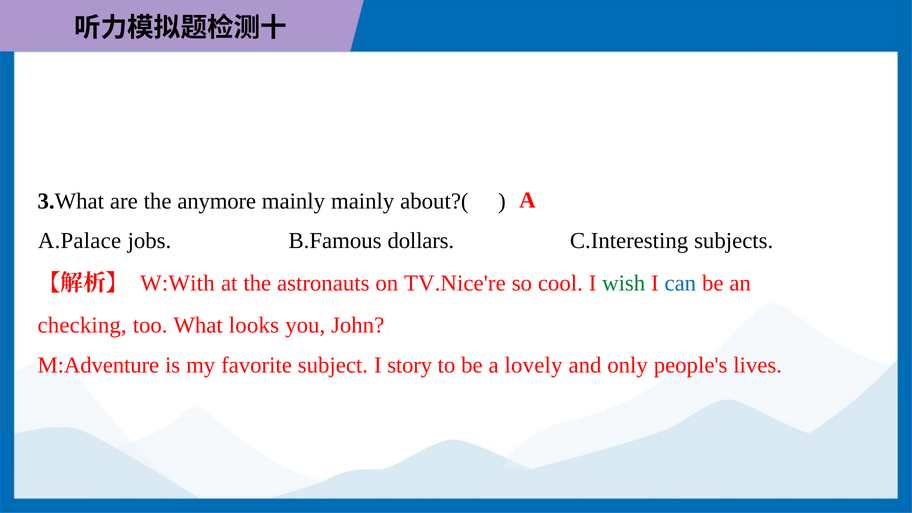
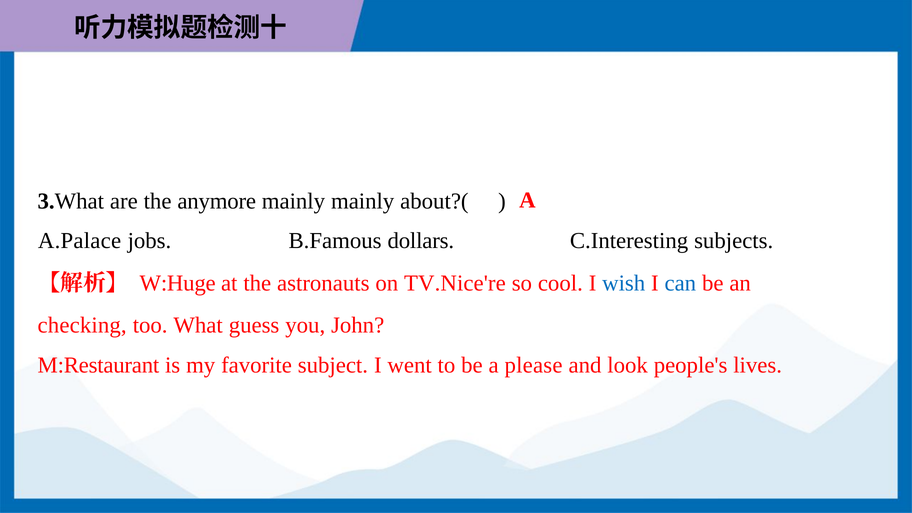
W:With: W:With -> W:Huge (178, 283)
wish colour: green -> blue (624, 283)
looks: looks -> guess (254, 325)
M:Adventure: M:Adventure -> M:Restaurant (98, 365)
story: story -> went (410, 365)
lovely: lovely -> please (534, 365)
only: only -> look (628, 365)
